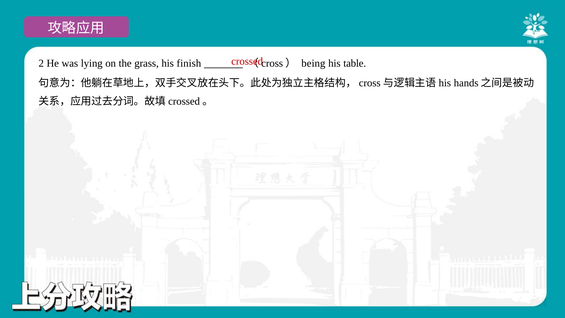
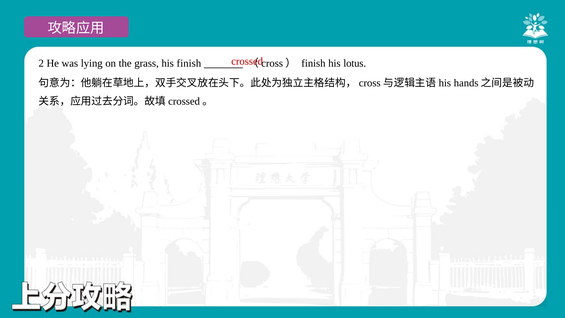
being: being -> finish (313, 63)
table: table -> lotus (355, 63)
